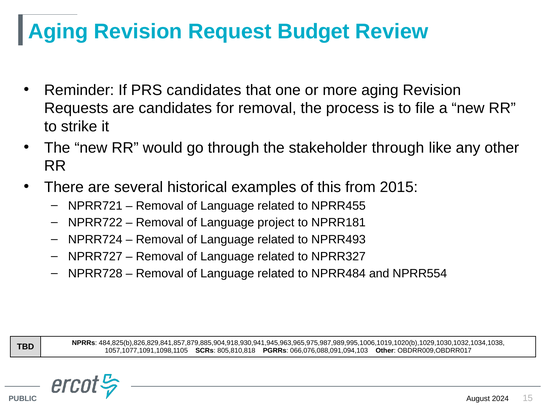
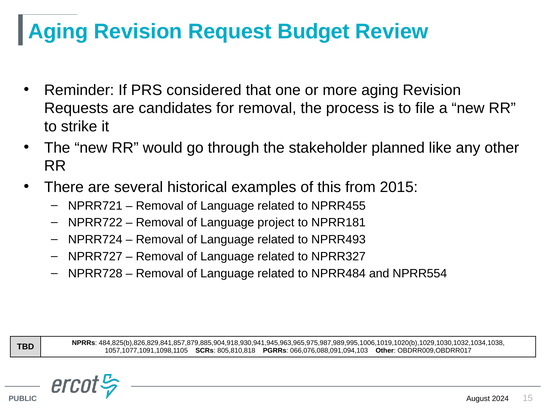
PRS candidates: candidates -> considered (204, 90)
stakeholder through: through -> planned (398, 148)
